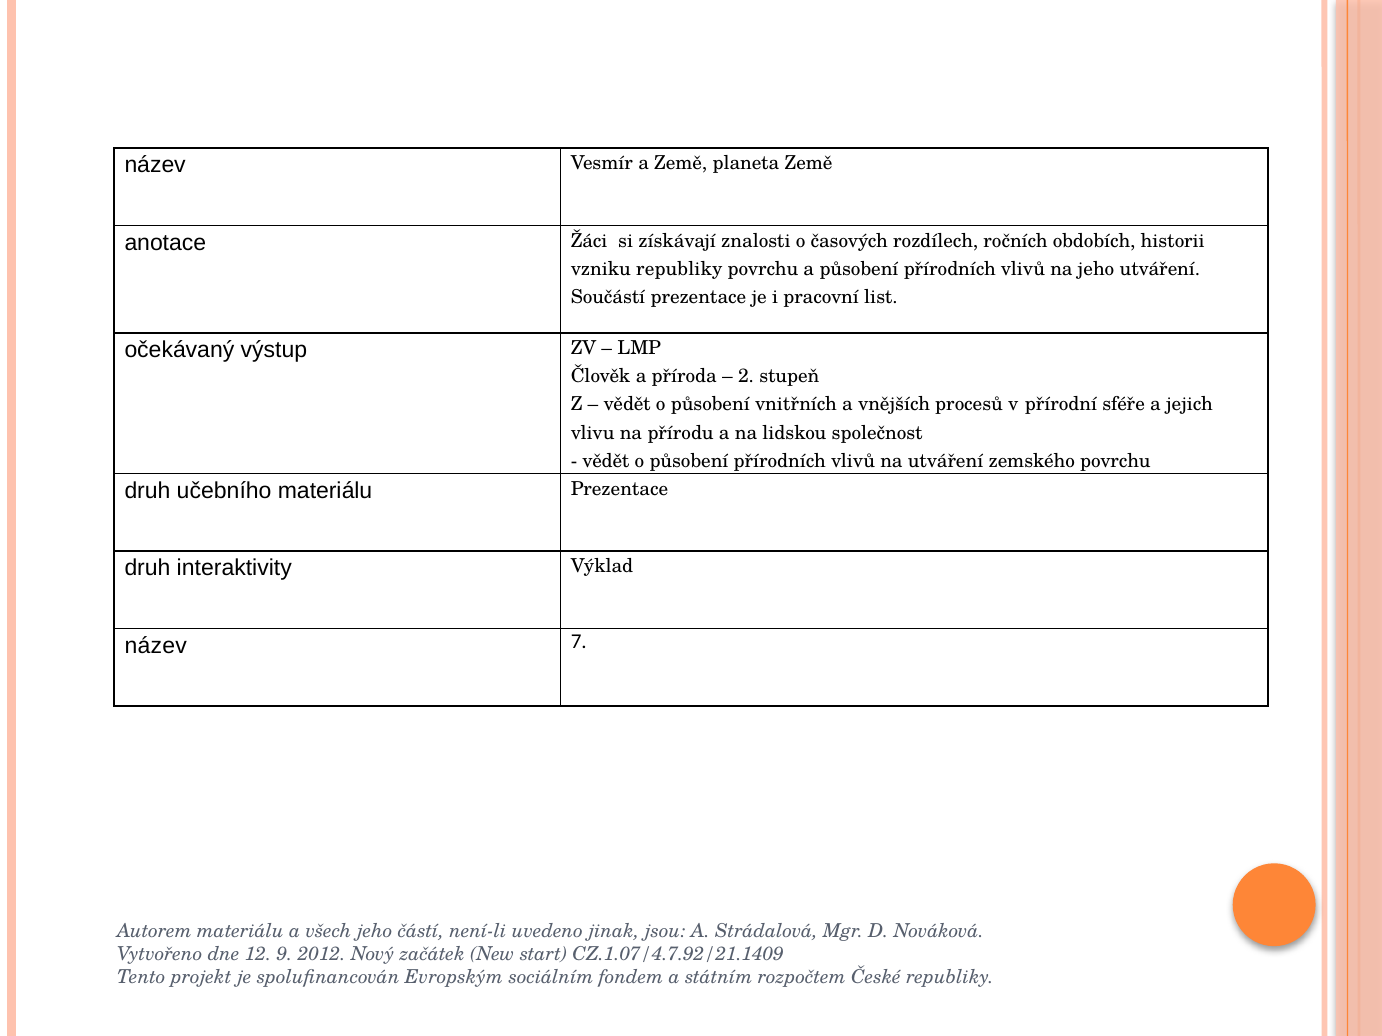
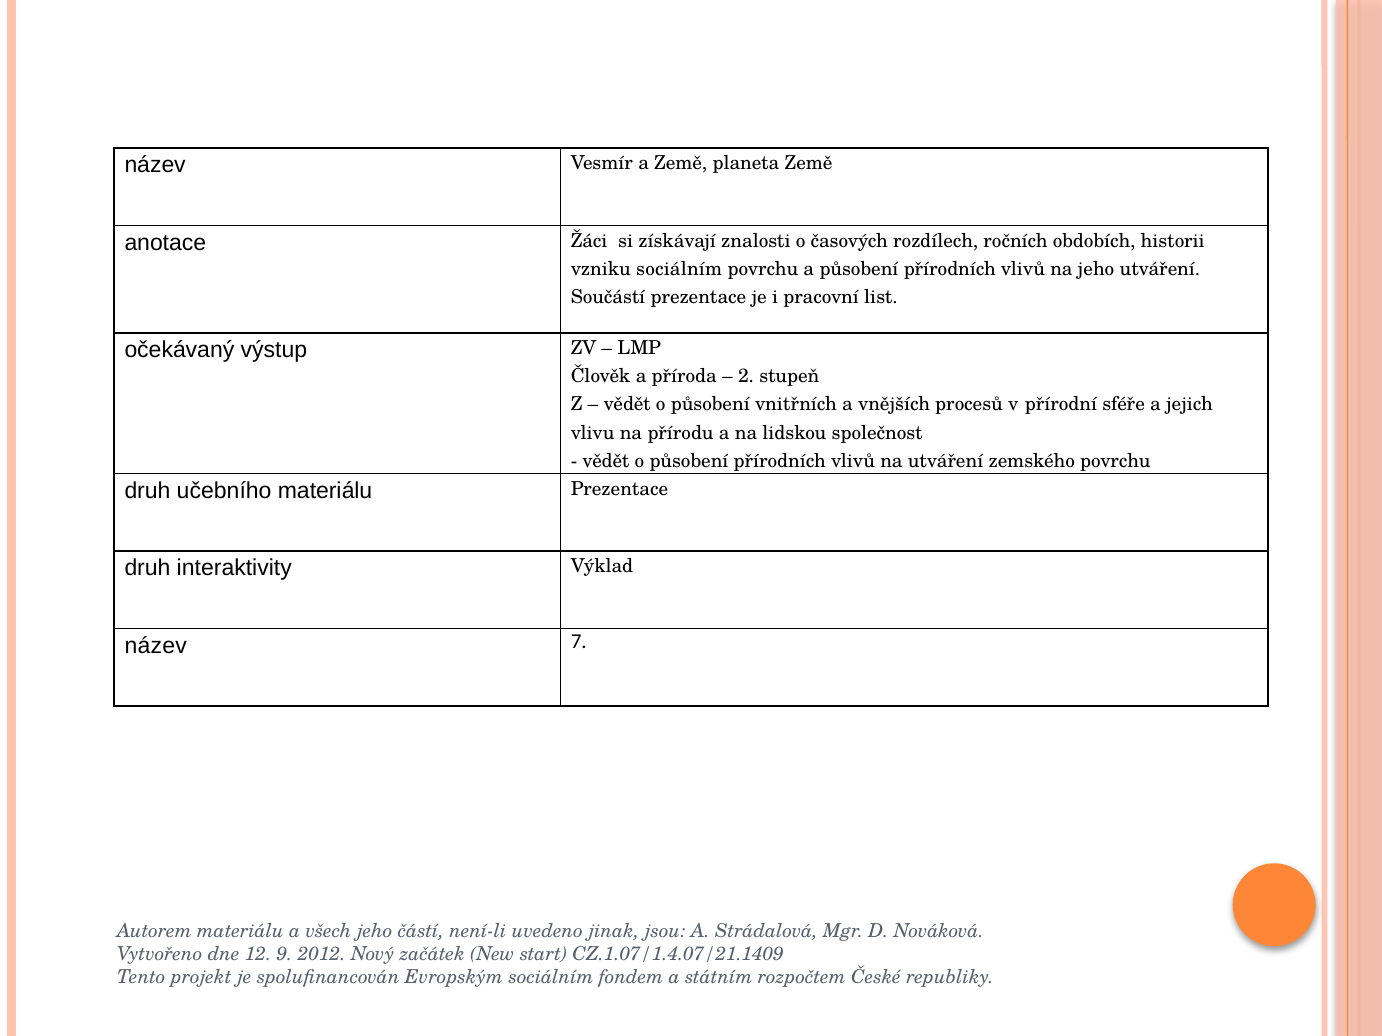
vzniku republiky: republiky -> sociálním (679, 269)
CZ.1.07/4.7.92/21.1409: CZ.1.07/4.7.92/21.1409 -> CZ.1.07/1.4.07/21.1409 (678, 955)
